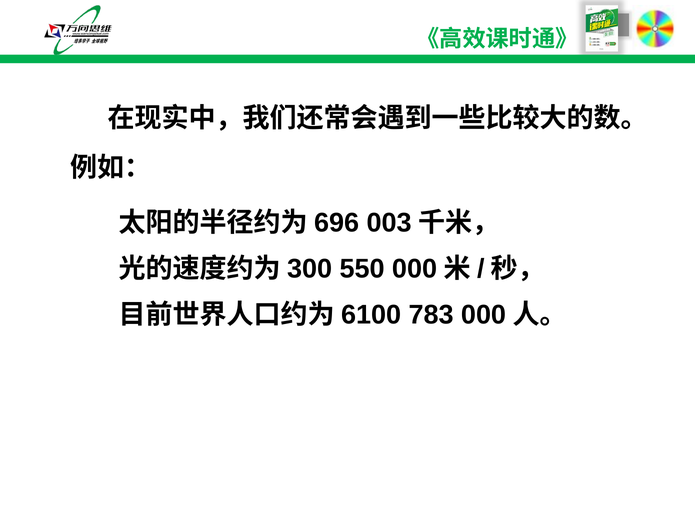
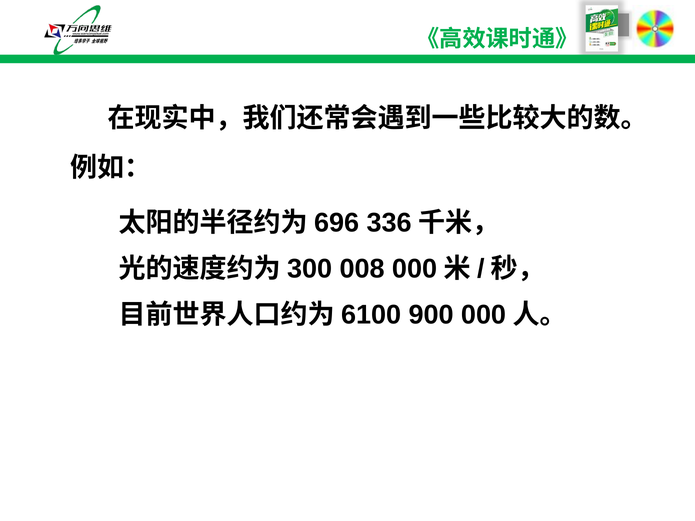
003: 003 -> 336 (389, 223)
550: 550 -> 008 (362, 269)
783: 783 -> 900 (431, 315)
